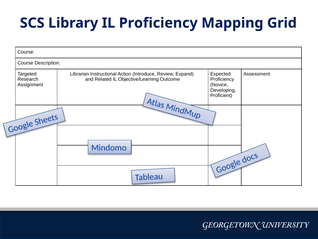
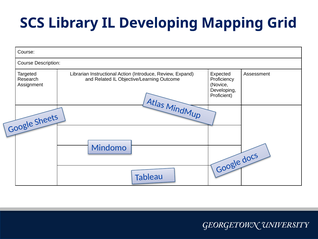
IL Proficiency: Proficiency -> Developing (158, 23)
